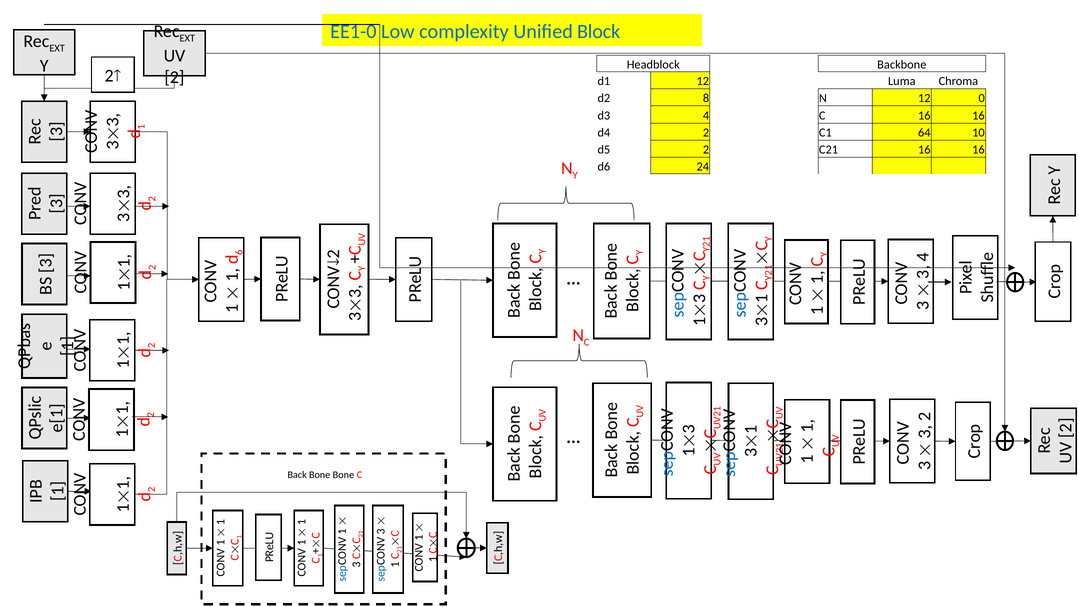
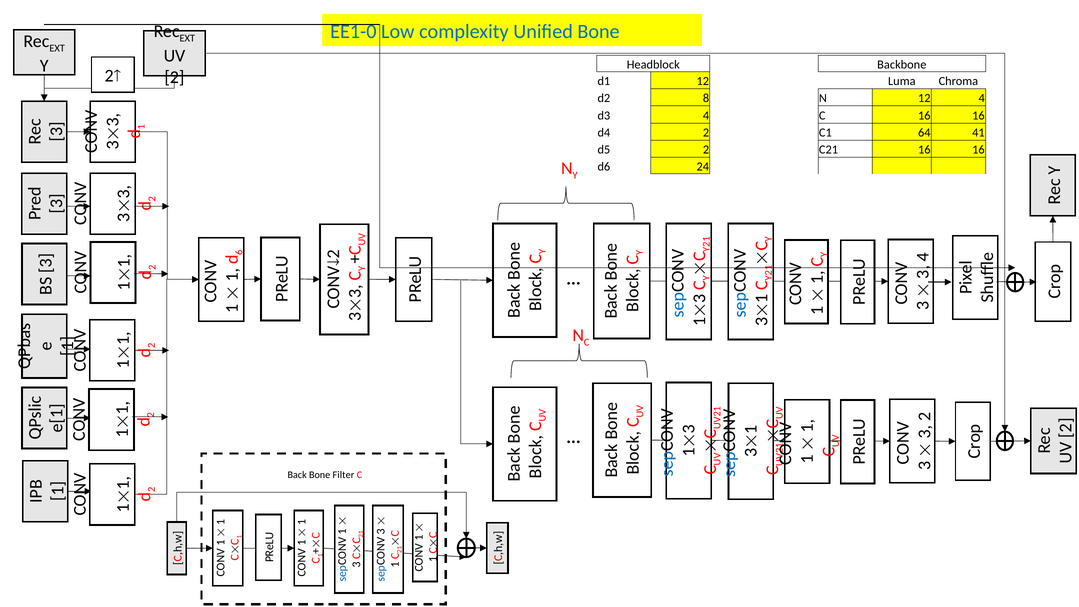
Unified Block: Block -> Bone (599, 31)
12 0: 0 -> 4 (982, 98)
10: 10 -> 41 (978, 133)
Bone Bone: Bone -> Filter (343, 475)
